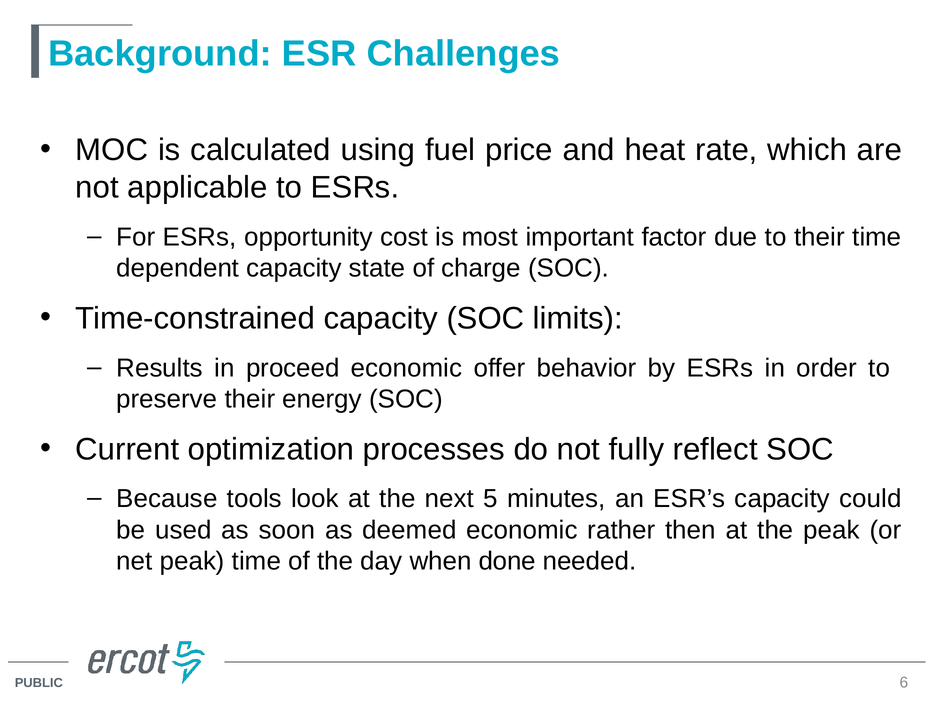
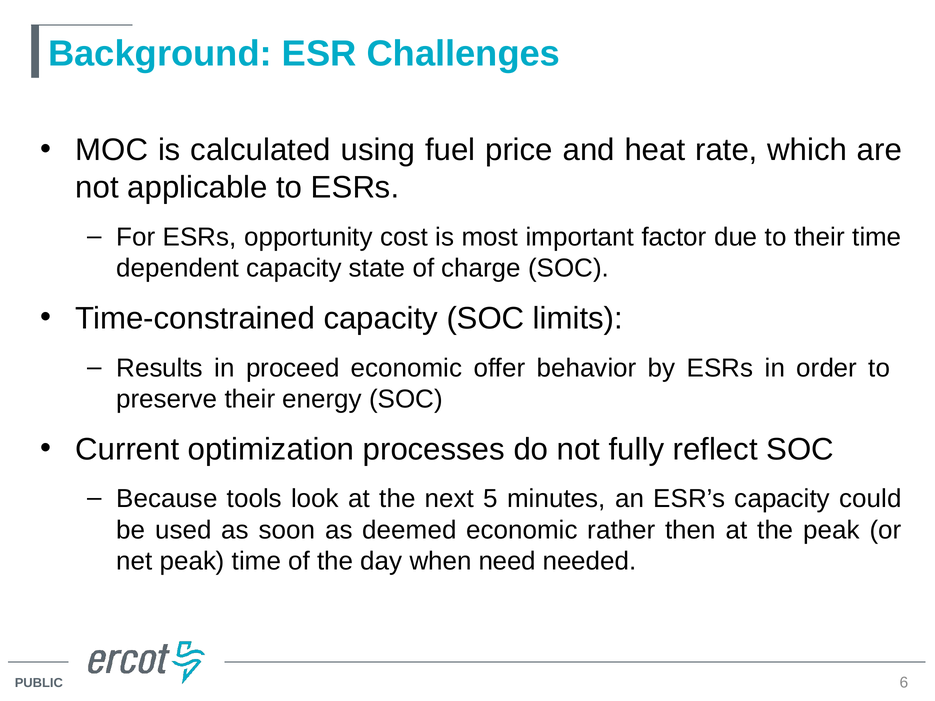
done: done -> need (507, 561)
